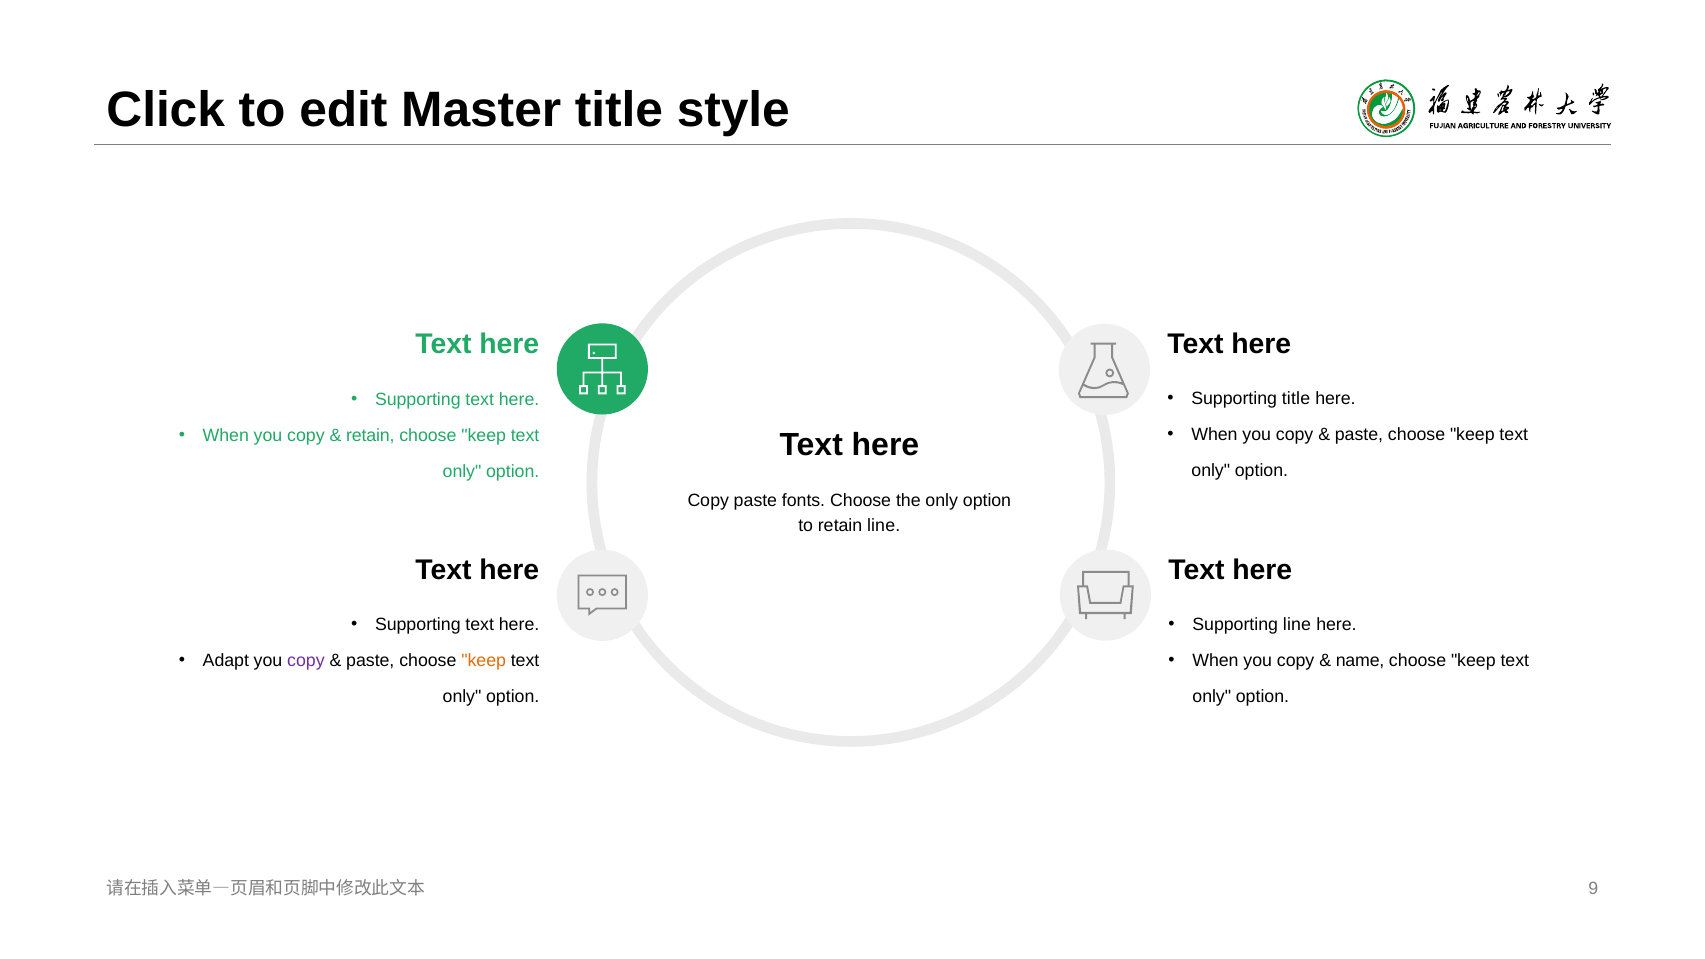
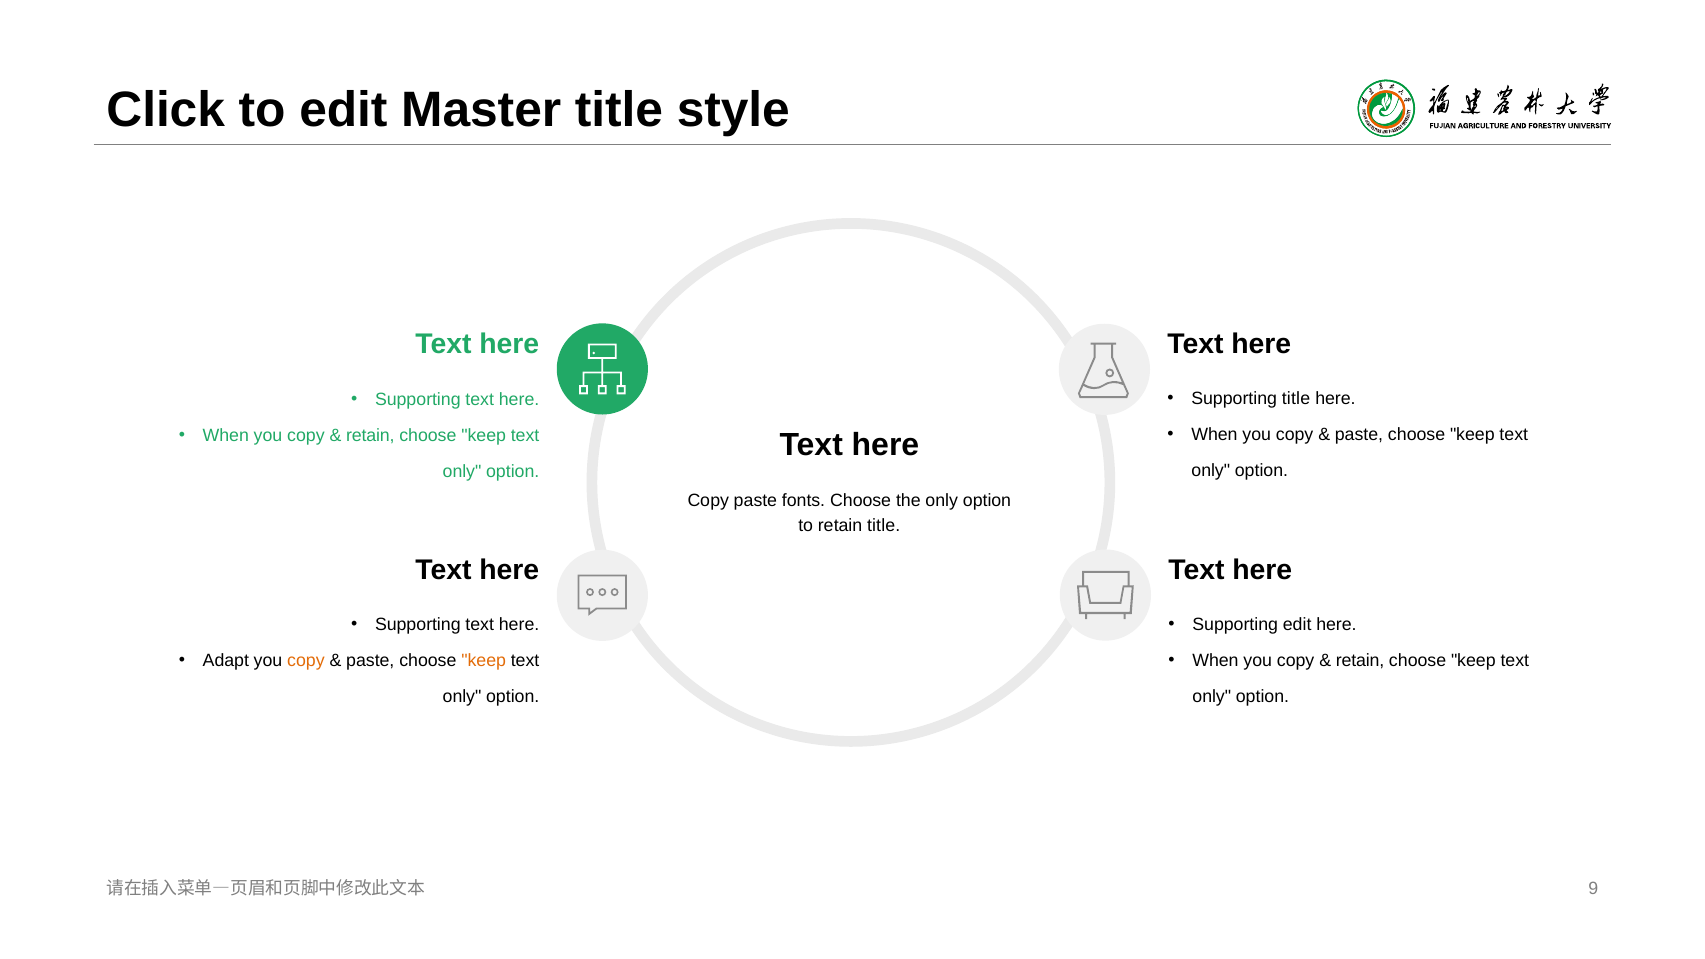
retain line: line -> title (884, 526)
Supporting line: line -> edit (1297, 625)
copy colour: purple -> orange (306, 661)
name: name -> retain (1360, 661)
